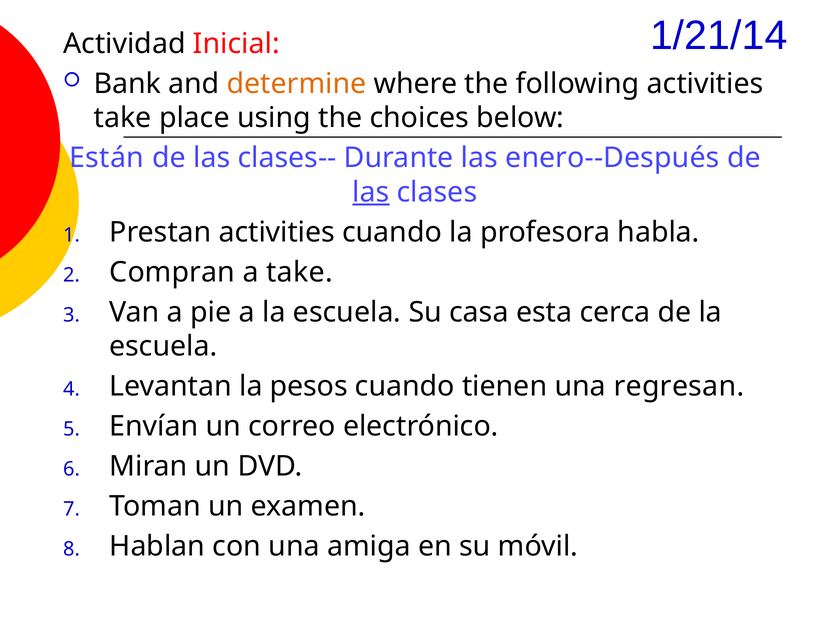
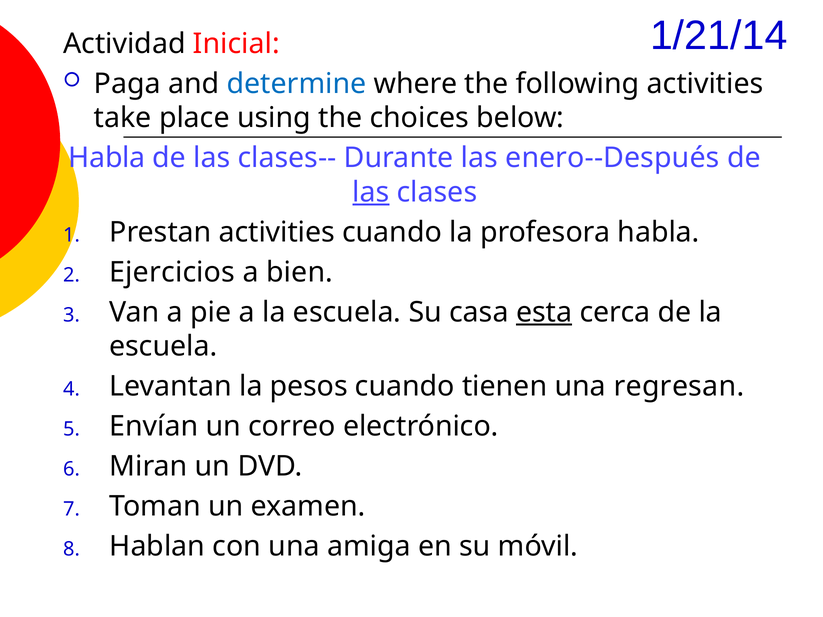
Bank: Bank -> Paga (127, 84)
determine colour: orange -> blue (297, 84)
Están: Están -> Habla (107, 158)
Compran: Compran -> Ejercicios (172, 272)
a take: take -> bien (300, 272)
esta underline: none -> present (544, 312)
